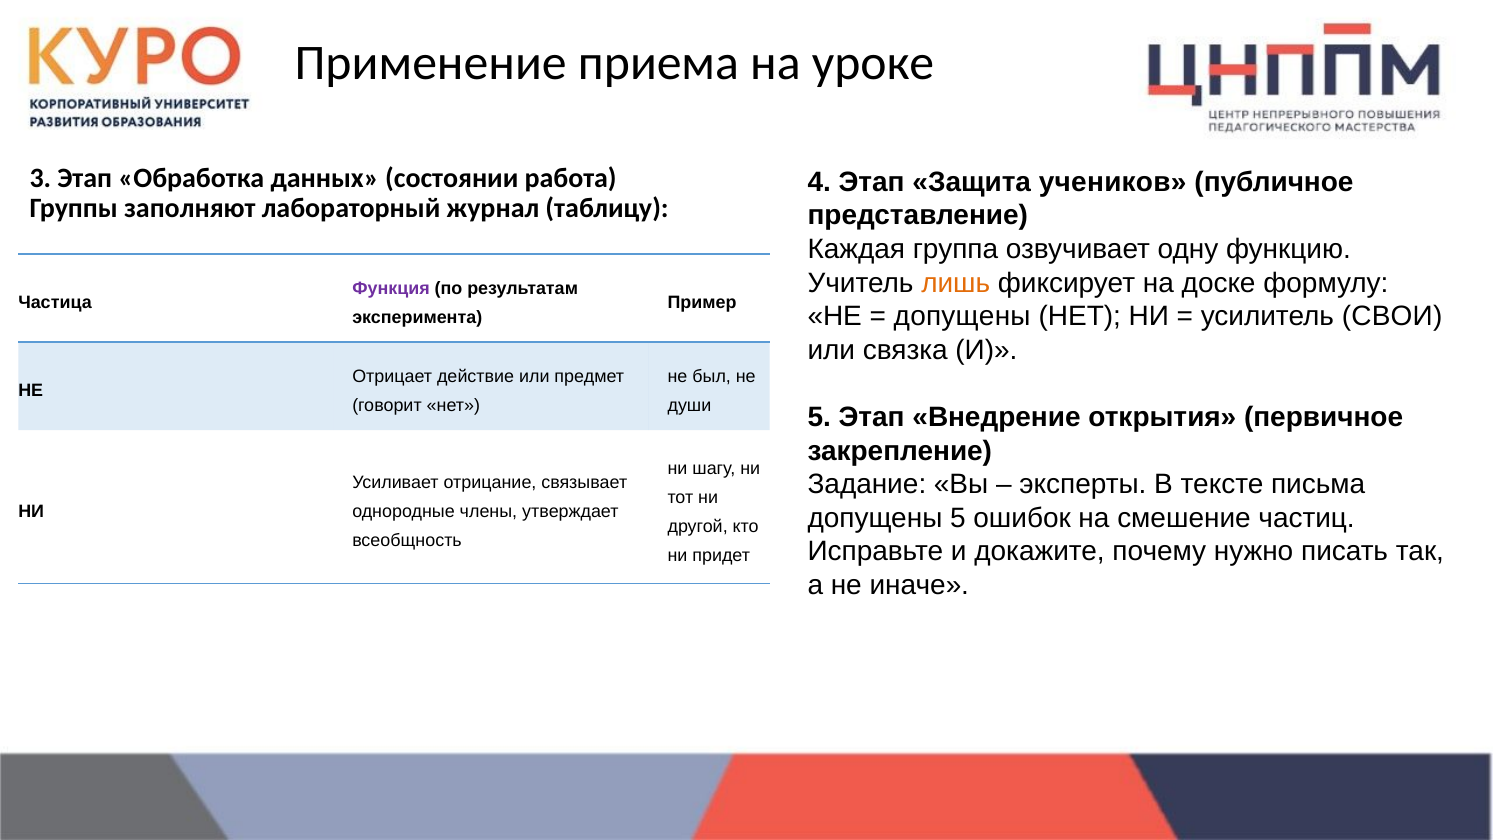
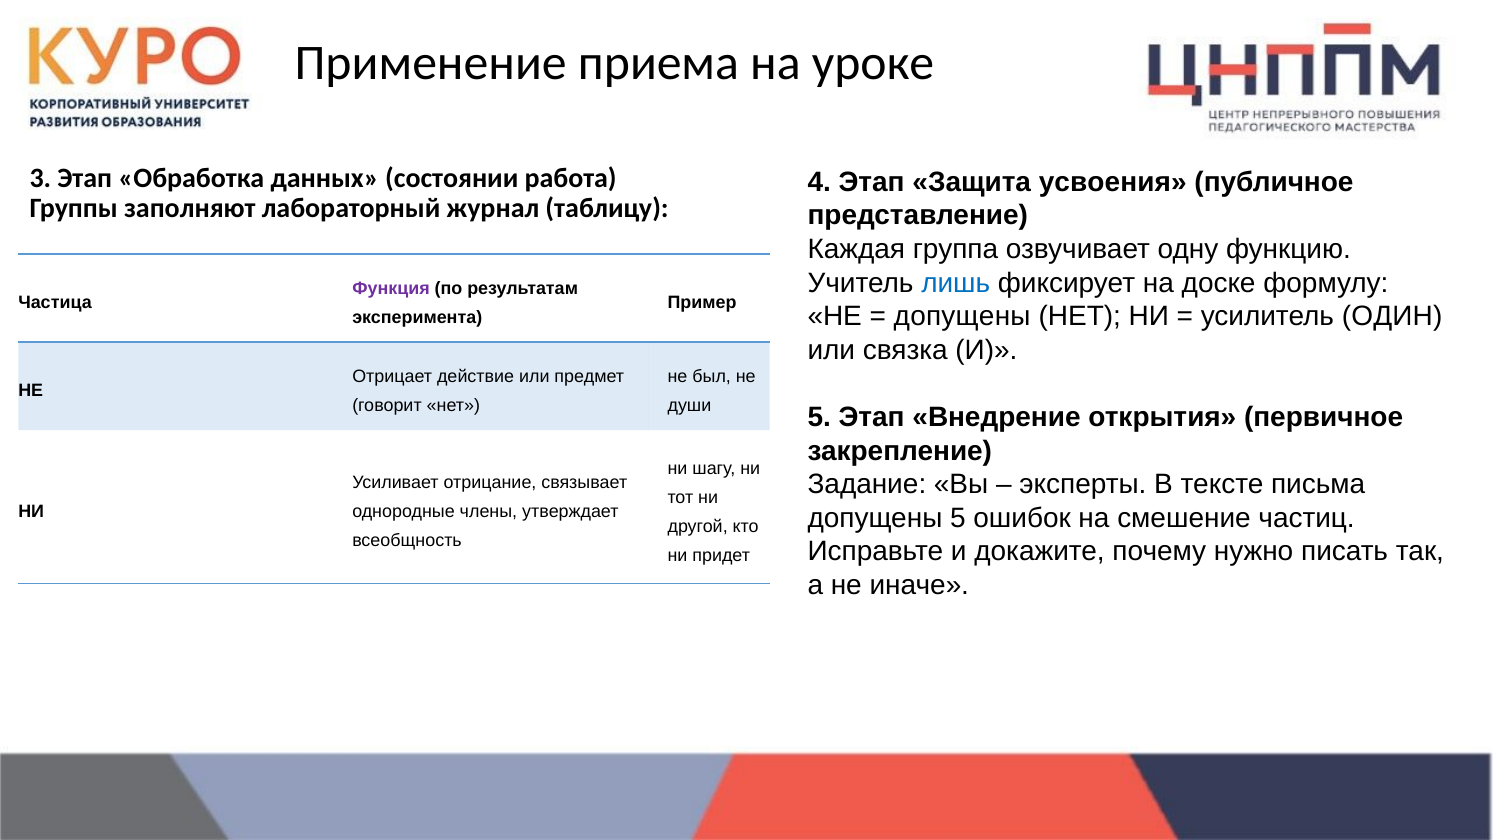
учеников: учеников -> усвоения (1113, 182)
лишь colour: orange -> blue (956, 283)
СВОИ: СВОИ -> ОДИН (1392, 316)
